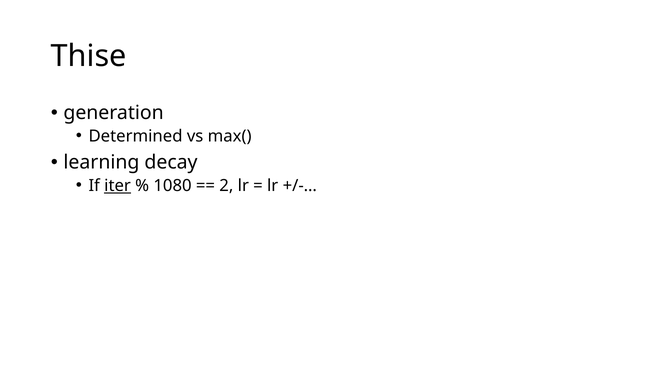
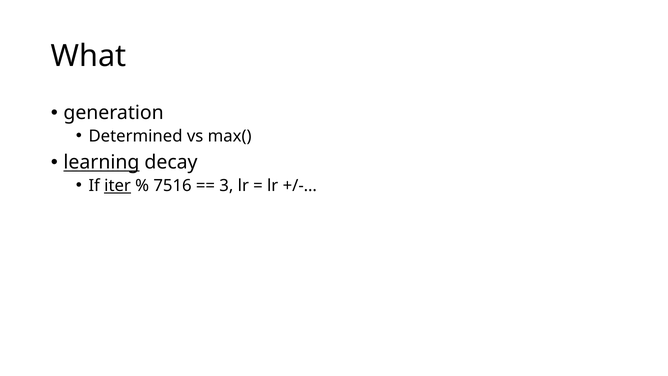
Thise: Thise -> What (89, 56)
learning underline: none -> present (101, 162)
1080: 1080 -> 7516 (173, 185)
2: 2 -> 3 (226, 185)
